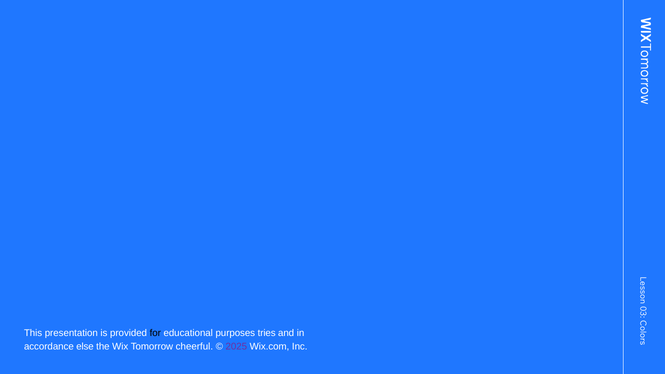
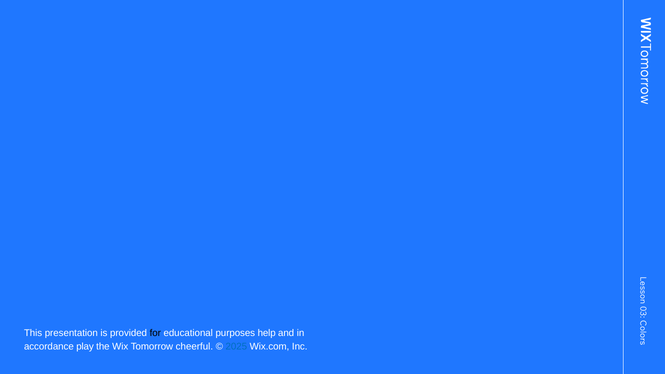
tries: tries -> help (267, 333)
else: else -> play (85, 347)
2025 colour: purple -> blue (236, 347)
